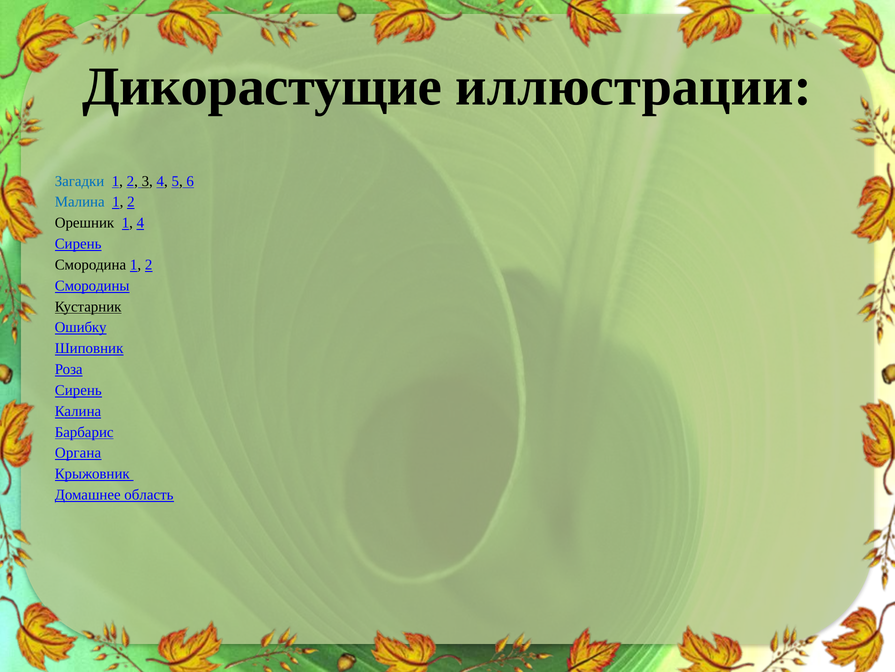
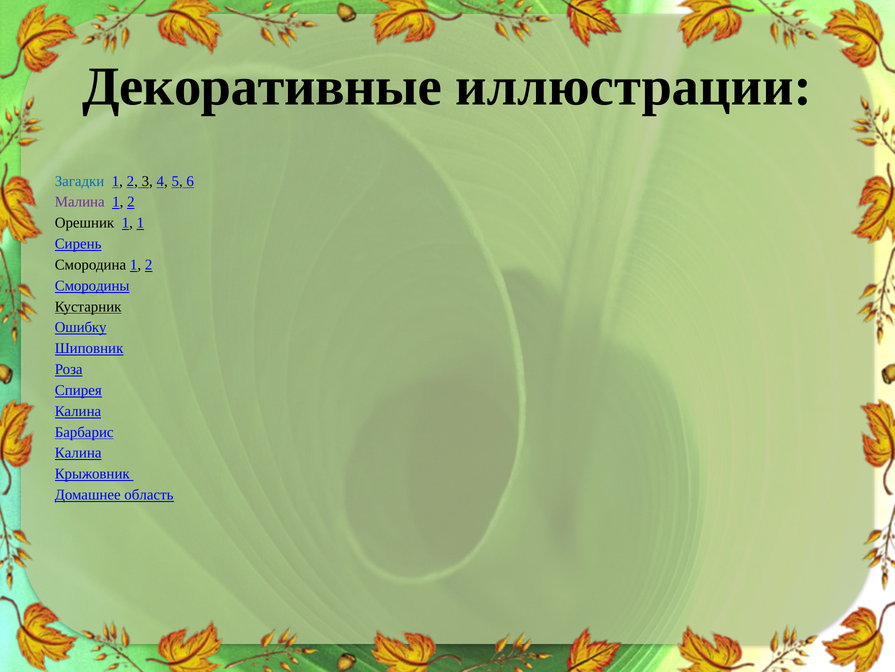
Дикорастущие: Дикорастущие -> Декоративные (262, 87)
Малина colour: blue -> purple (80, 202)
1 4: 4 -> 1 (140, 223)
Сирень: Сирень -> Спирея (78, 390)
Органа: Органа -> Калина (78, 453)
